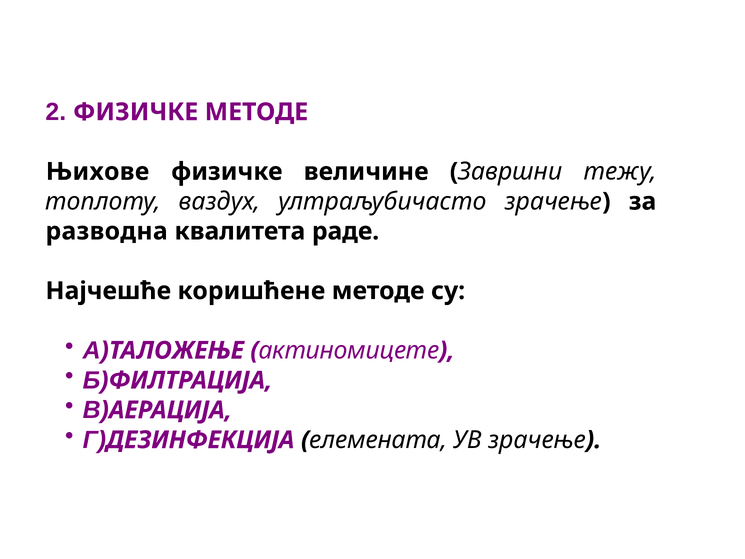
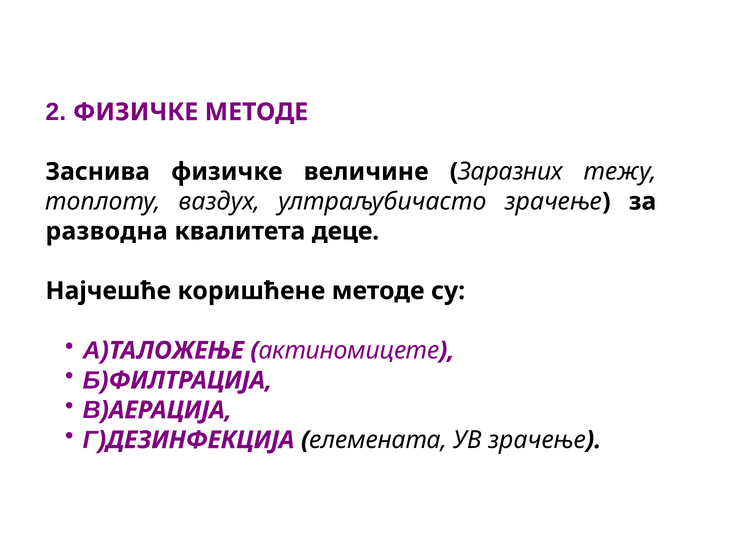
Њихове: Њихове -> Заснива (98, 172)
Завршни: Завршни -> Заразних (510, 172)
раде: раде -> деце (346, 231)
